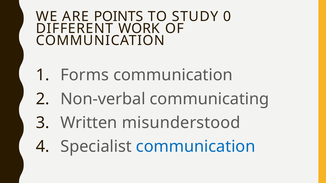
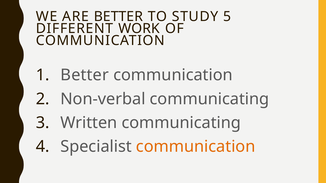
ARE POINTS: POINTS -> BETTER (118, 16)
0: 0 -> 5 (227, 16)
Forms: Forms -> Better (85, 75)
Written misunderstood: misunderstood -> communicating (181, 123)
communication colour: blue -> orange (196, 147)
